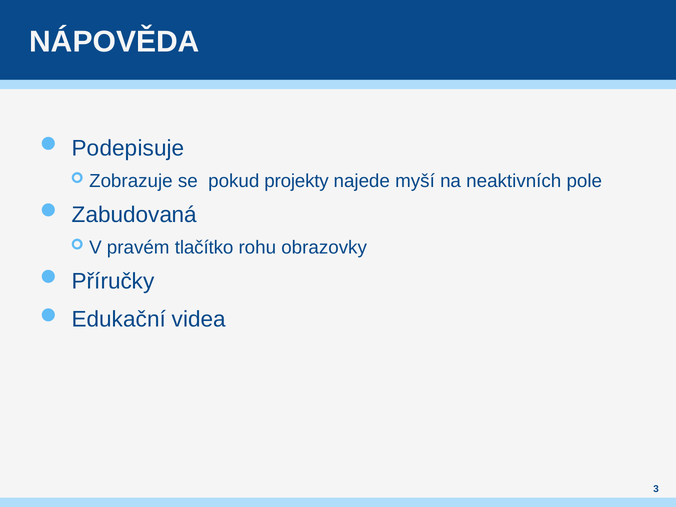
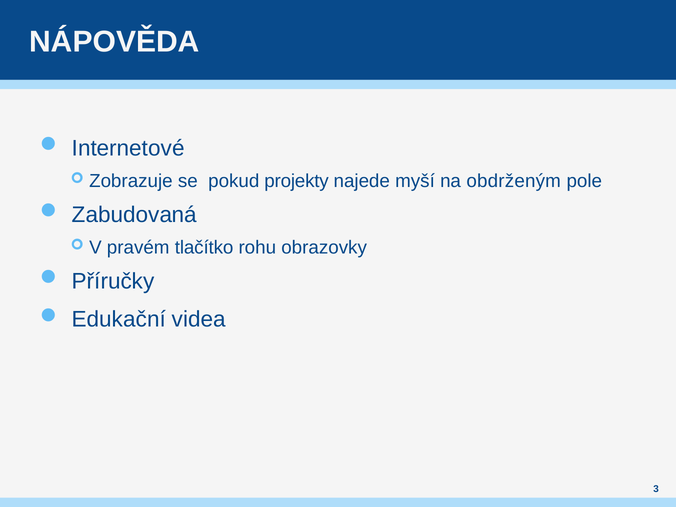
Podepisuje: Podepisuje -> Internetové (128, 148)
neaktivních: neaktivních -> obdrženým (514, 181)
